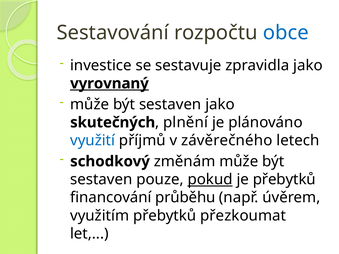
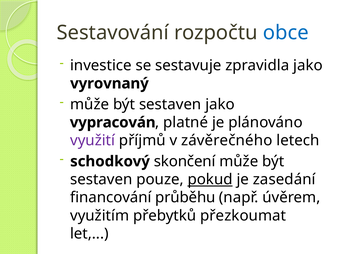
vyrovnaný underline: present -> none (109, 84)
skutečných: skutečných -> vypracován (113, 123)
plnění: plnění -> platné (186, 123)
využití colour: blue -> purple (93, 141)
změnám: změnám -> skončení (185, 162)
je přebytků: přebytků -> zasedání (284, 180)
